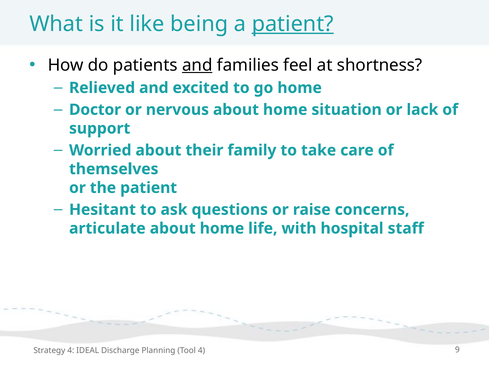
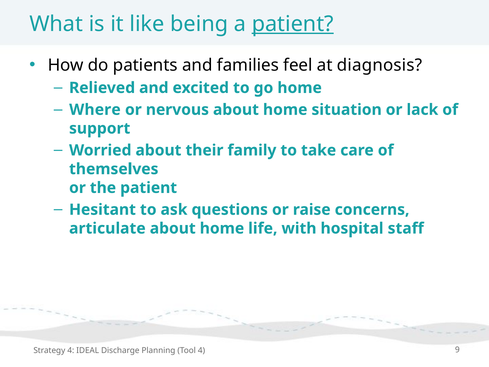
and underline: present -> none (197, 65)
shortness: shortness -> diagnosis (380, 65)
Doctor: Doctor -> Where (95, 110)
